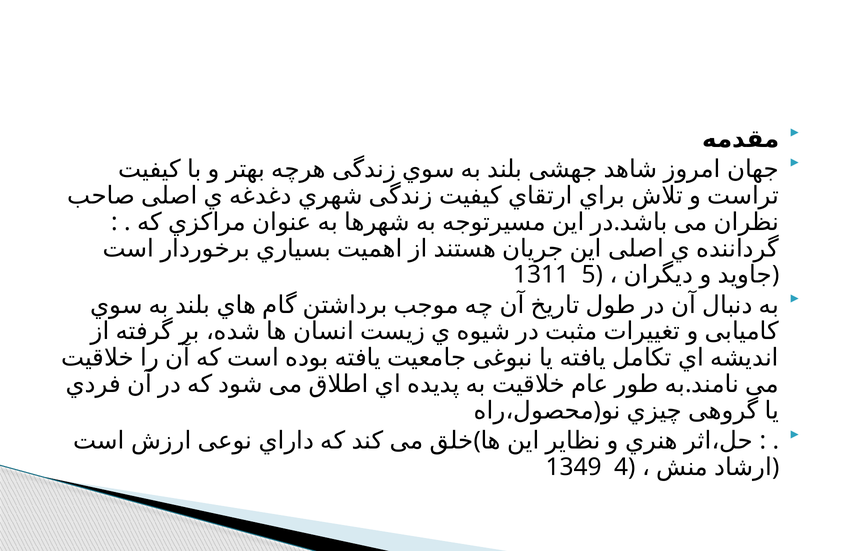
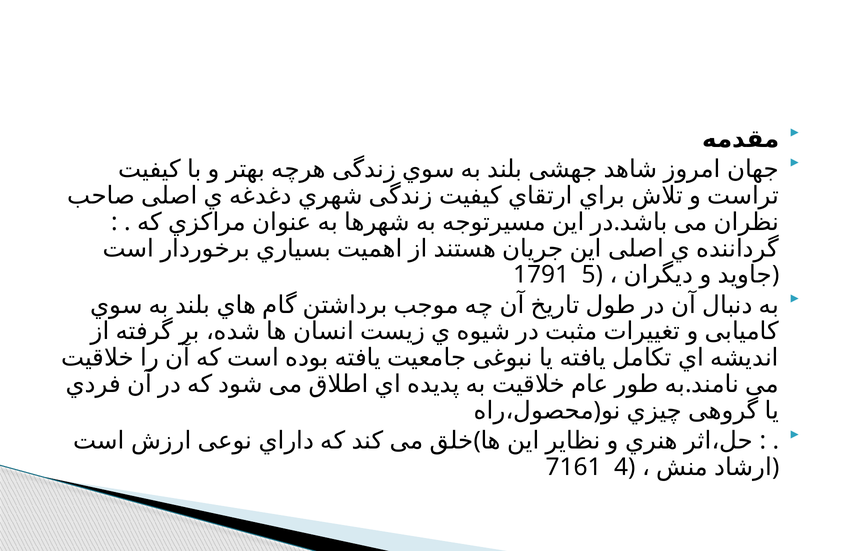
1311: 1311 -> 1791 (541, 275)
1349: 1349 -> 7161 (574, 467)
